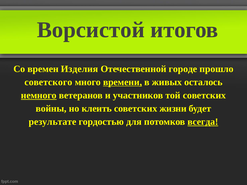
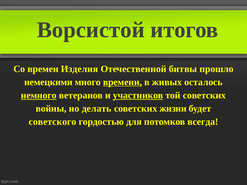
городе: городе -> битвы (183, 69)
советского: советского -> немецкими (48, 82)
участников underline: none -> present (138, 95)
клеить: клеить -> делать (97, 109)
результате: результате -> советского (53, 122)
всегда underline: present -> none (203, 122)
